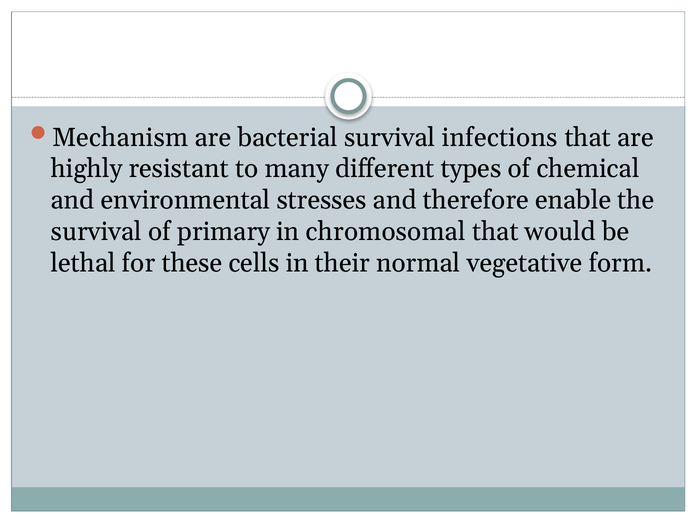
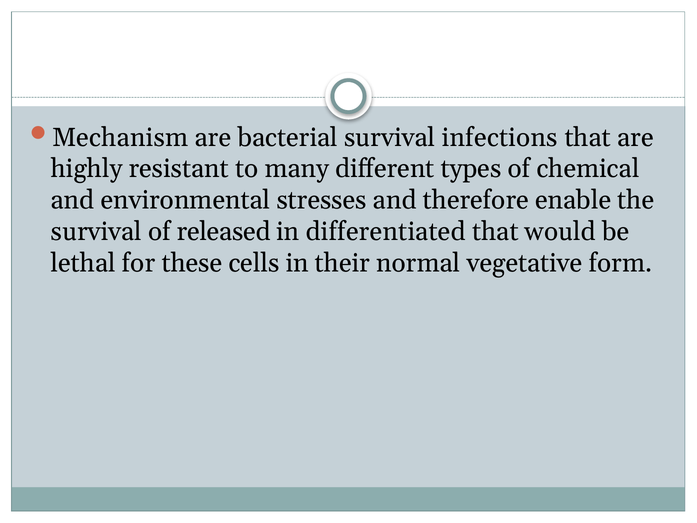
primary: primary -> released (224, 232)
chromosomal: chromosomal -> differentiated (386, 232)
